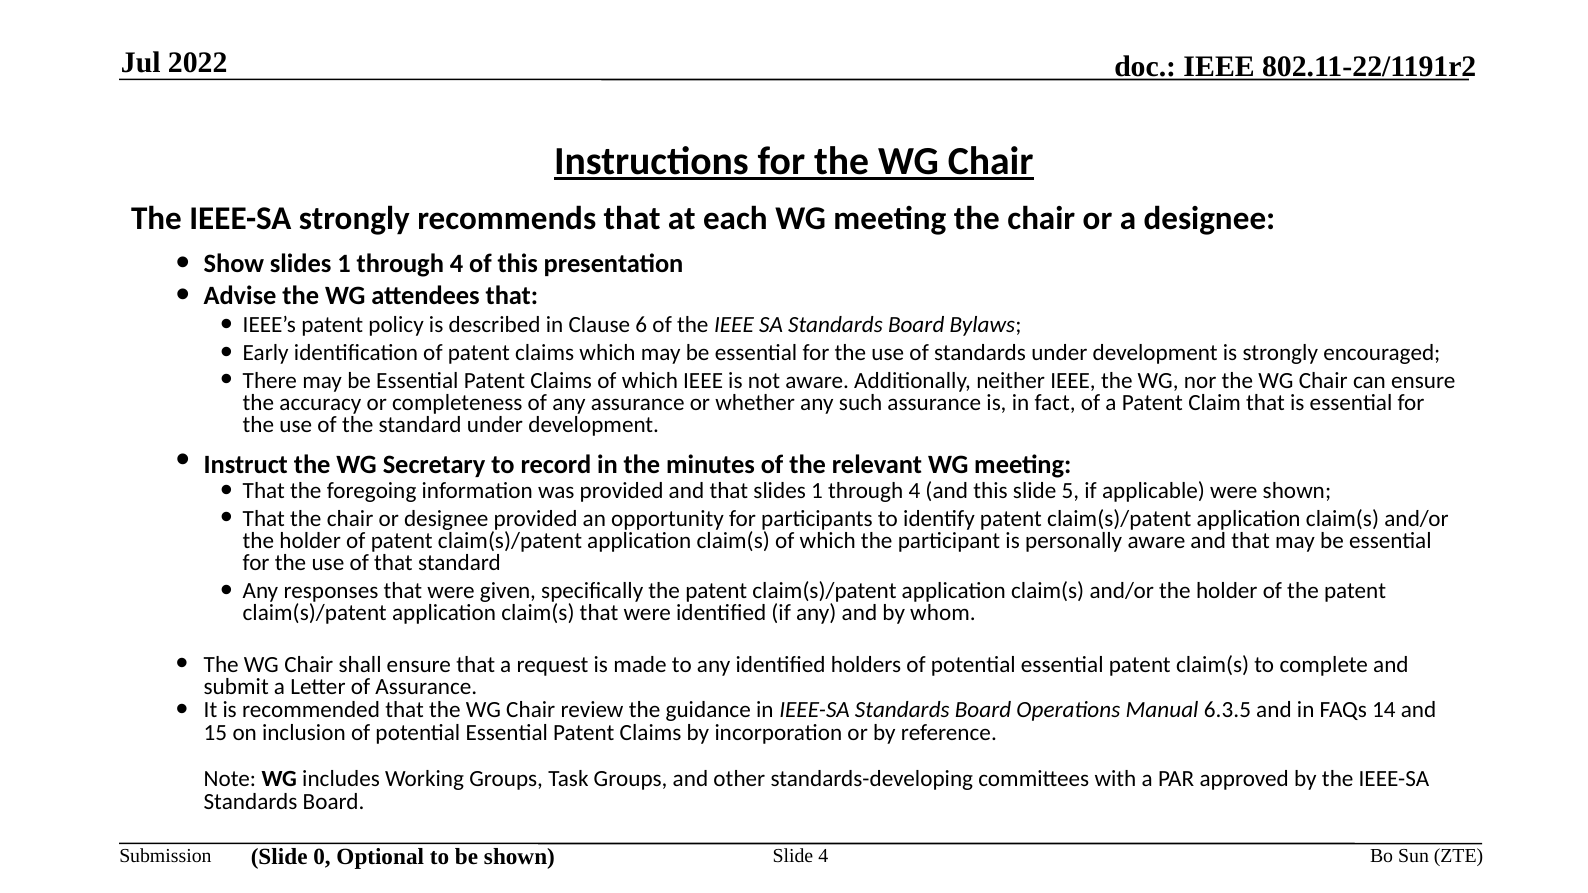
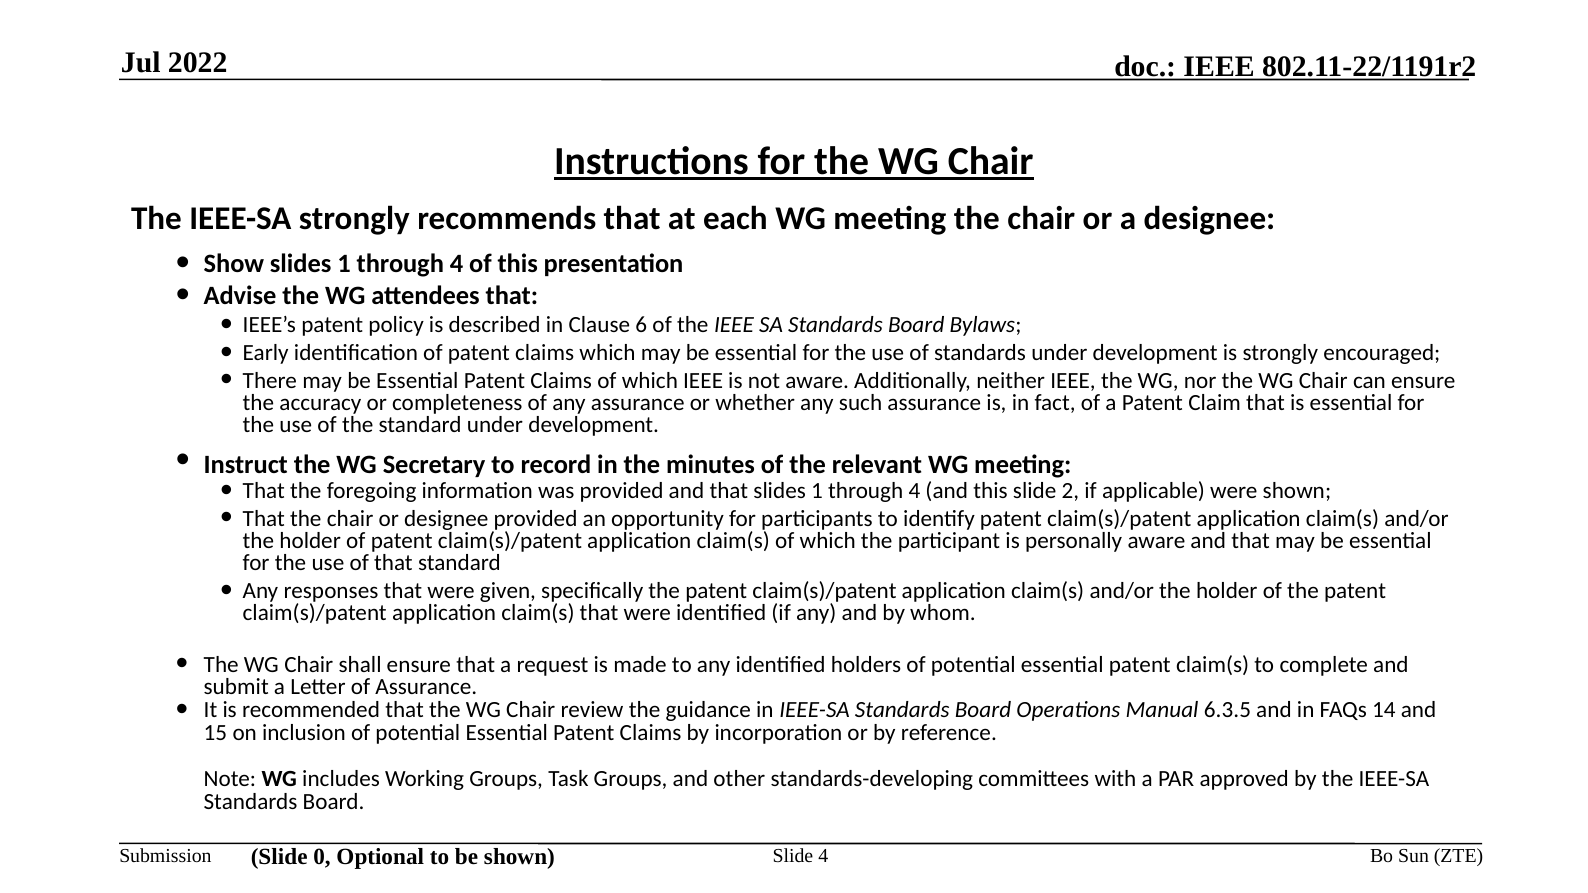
5: 5 -> 2 (1070, 491)
